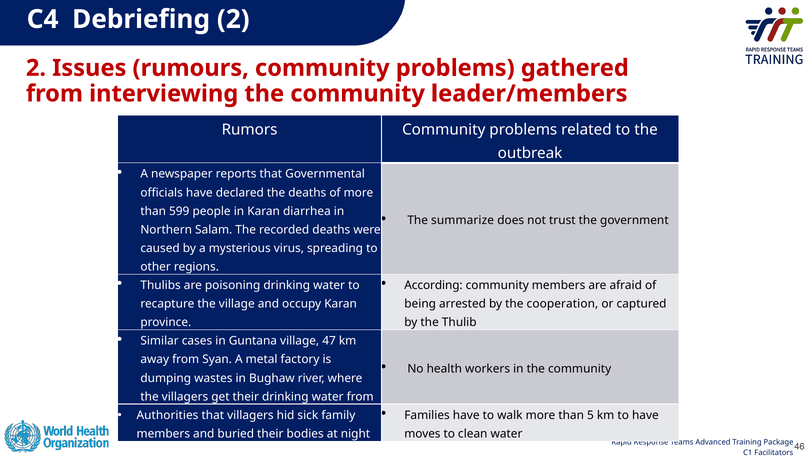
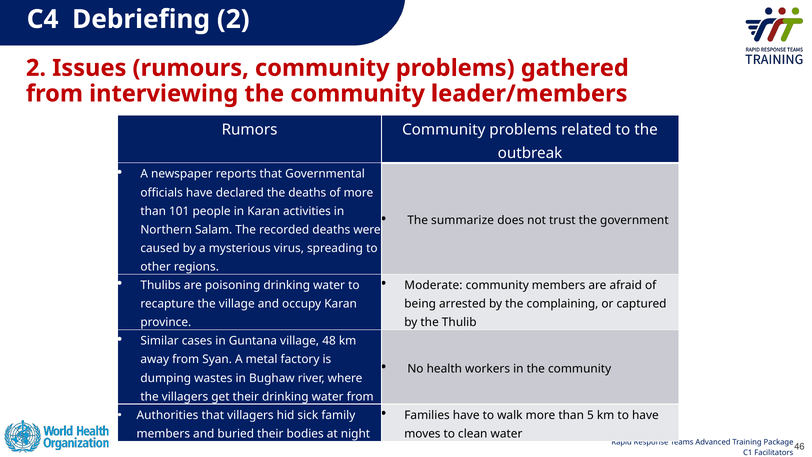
599: 599 -> 101 (179, 211)
diarrhea: diarrhea -> activities (307, 211)
According: According -> Moderate (433, 285)
cooperation: cooperation -> complaining (563, 304)
47: 47 -> 48 (329, 341)
